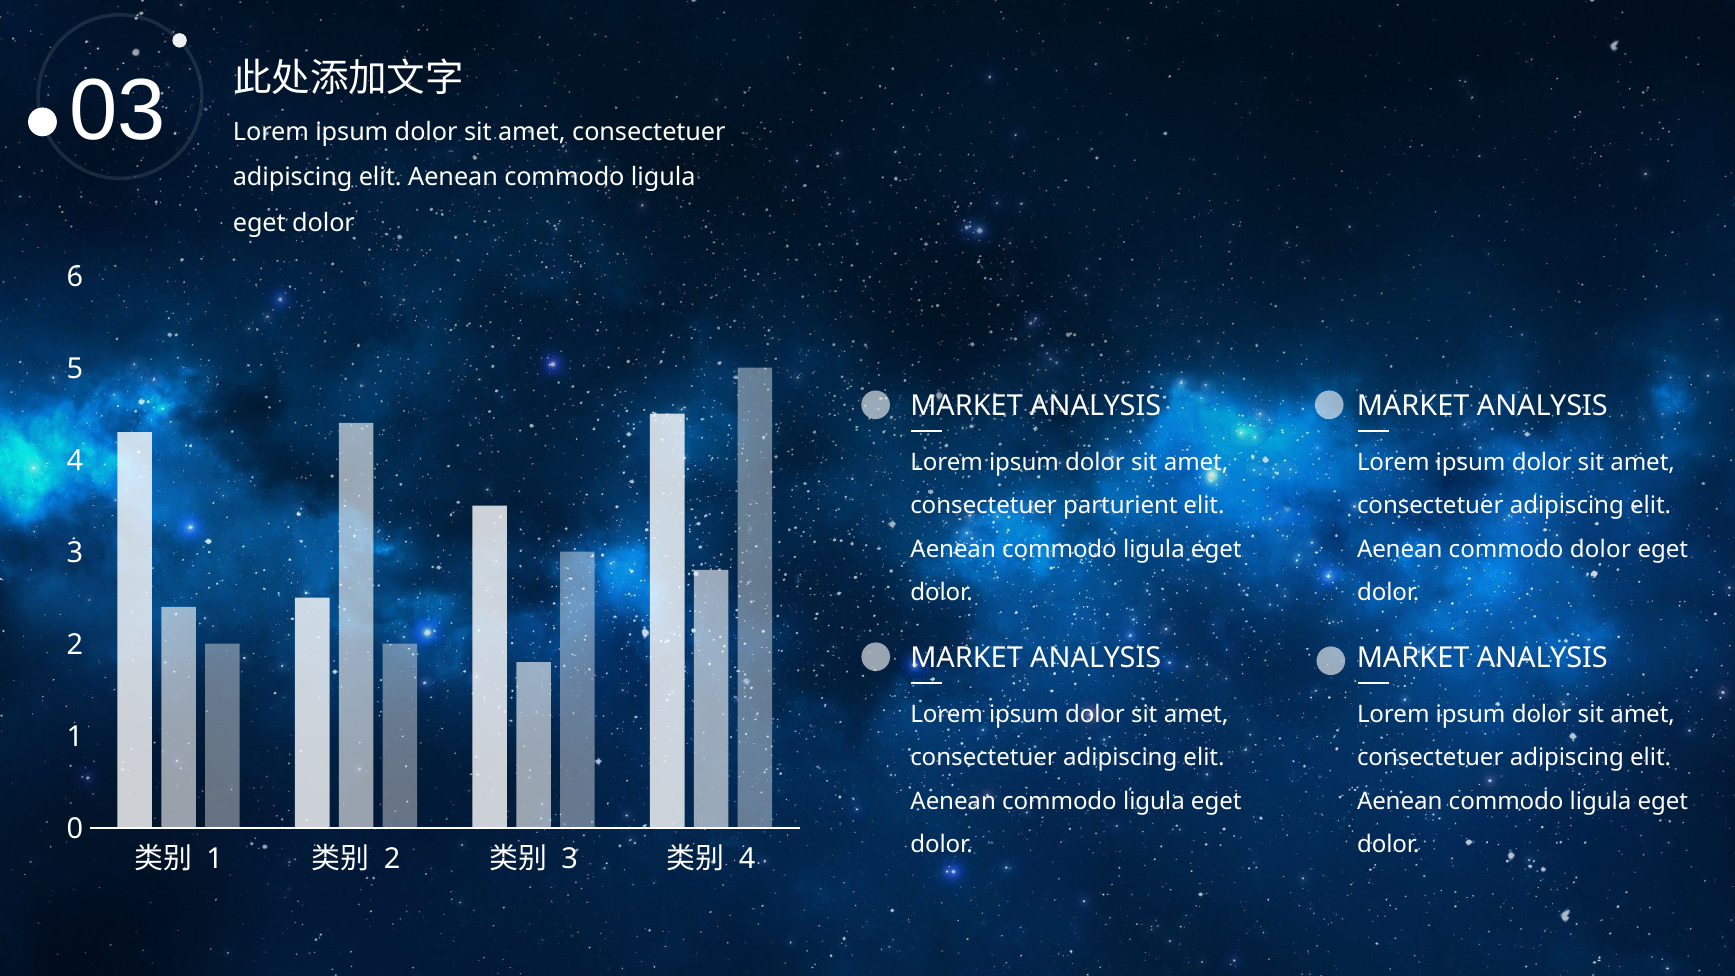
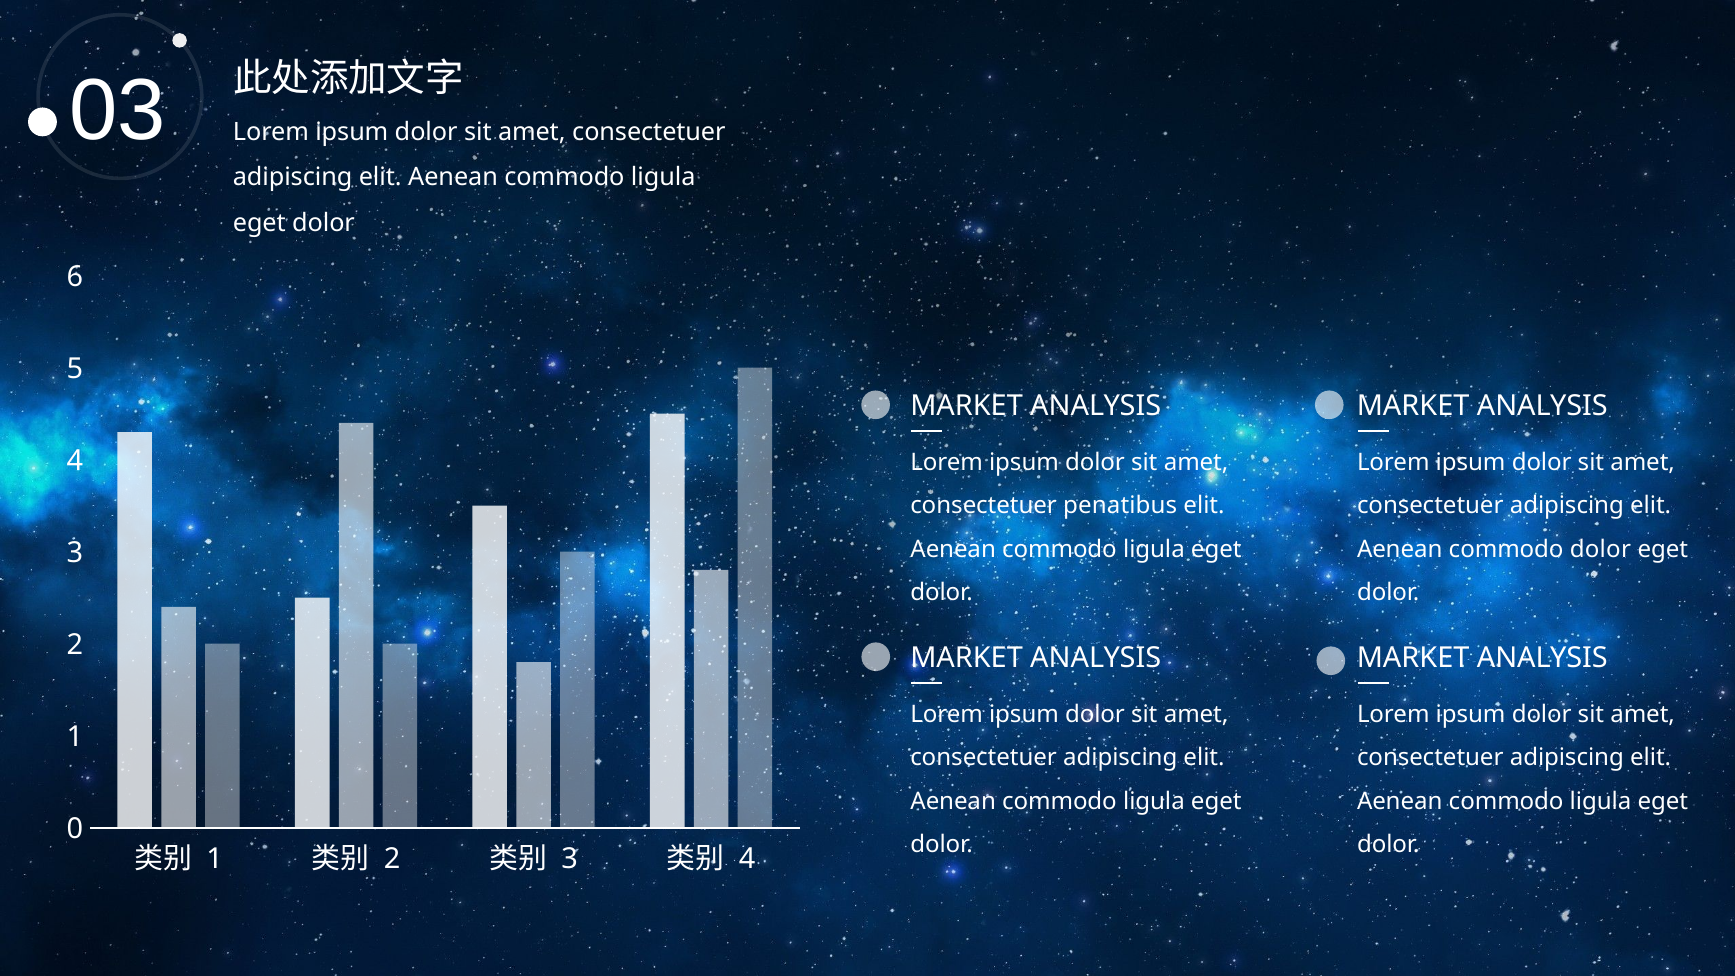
parturient: parturient -> penatibus (1120, 506)
